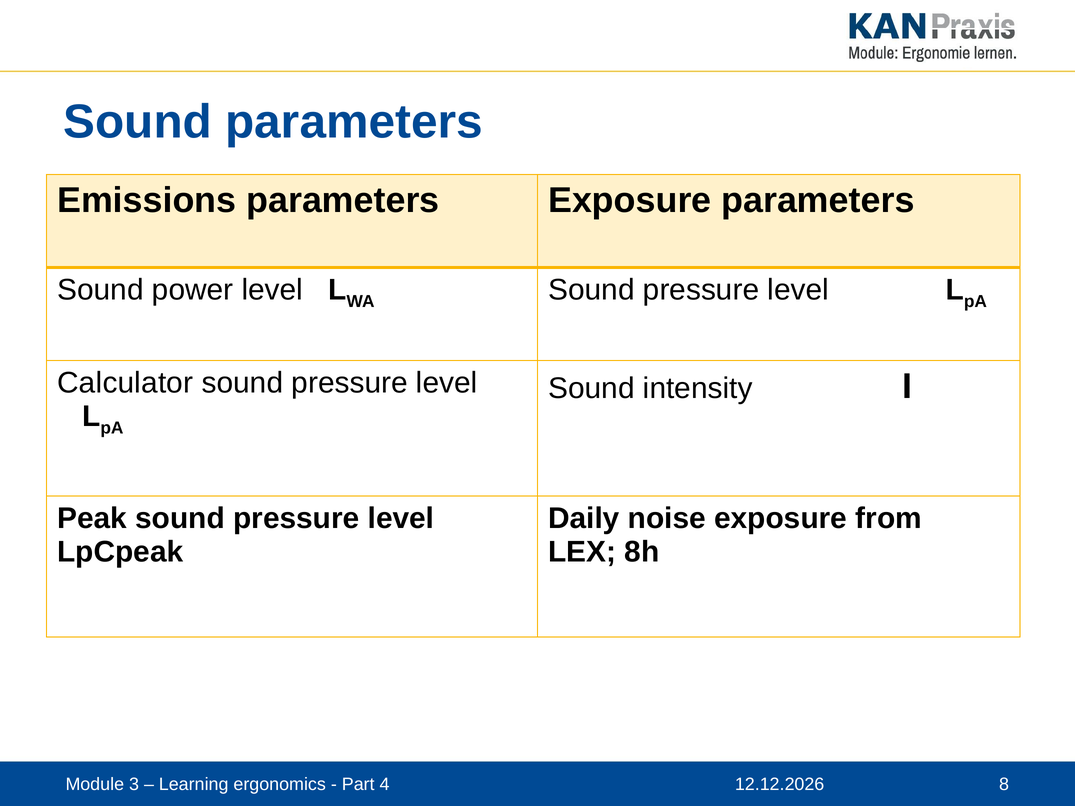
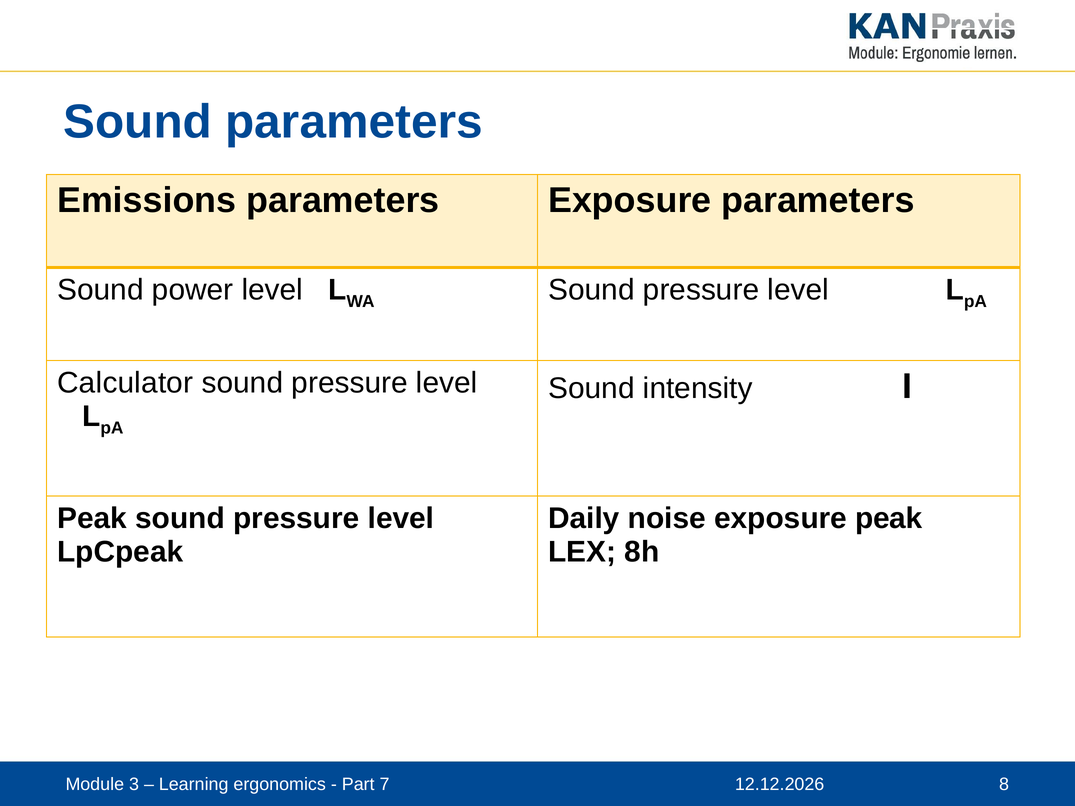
exposure from: from -> peak (889, 519)
4: 4 -> 7 (385, 785)
